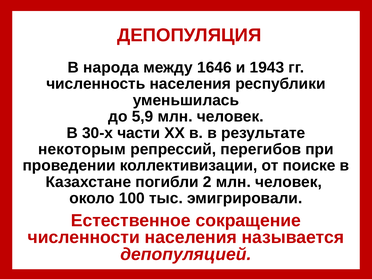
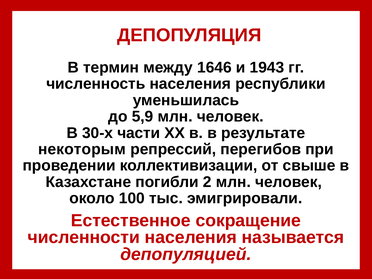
народа: народа -> термин (111, 67)
поиске: поиске -> свыше (309, 166)
